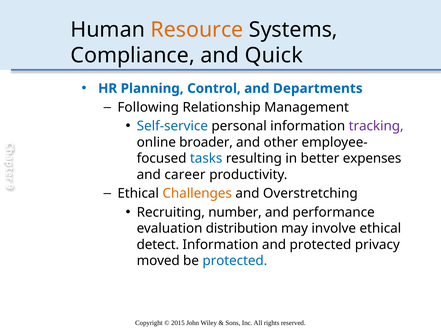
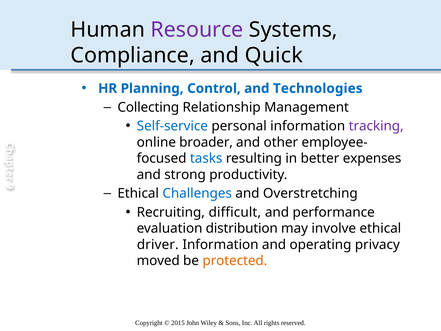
Resource colour: orange -> purple (197, 30)
Departments: Departments -> Technologies (318, 88)
Following: Following -> Collecting (148, 107)
career: career -> strong (185, 175)
Challenges colour: orange -> blue (197, 193)
number: number -> difficult (235, 212)
detect: detect -> driver (158, 244)
and protected: protected -> operating (320, 244)
protected colour: blue -> orange (235, 261)
